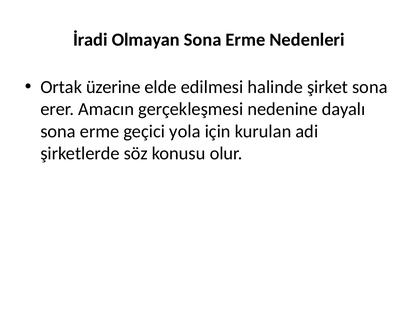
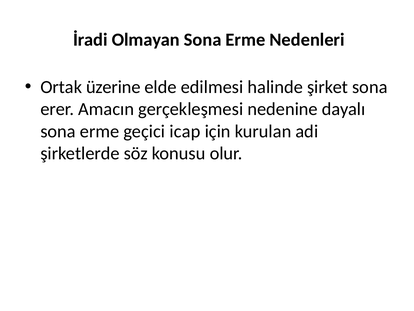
yola: yola -> icap (185, 131)
